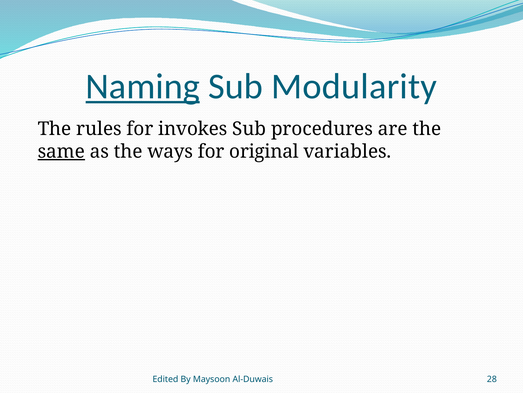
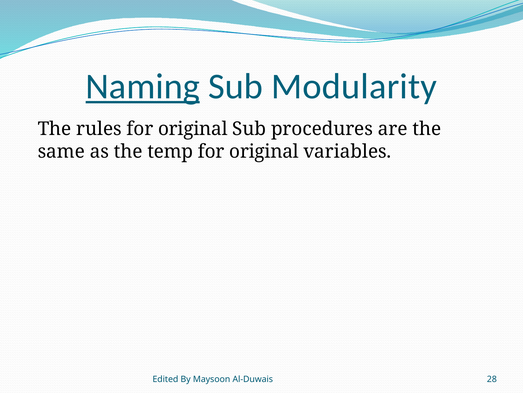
rules for invokes: invokes -> original (193, 129)
same underline: present -> none (61, 151)
ways: ways -> temp (170, 151)
